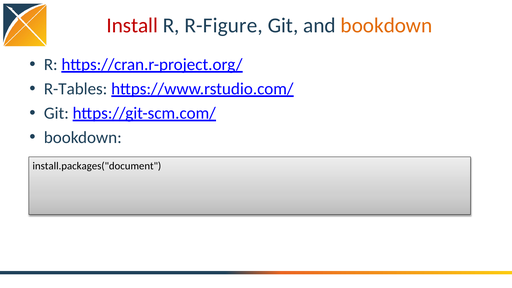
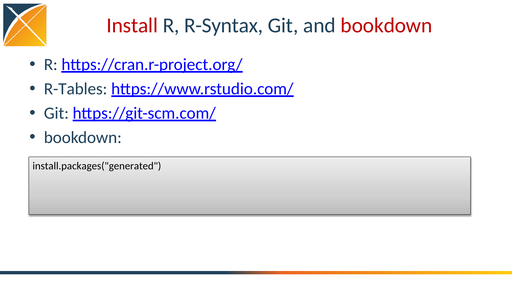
R-Figure: R-Figure -> R-Syntax (224, 25)
bookdown colour: orange -> red (386, 25)
install.packages("document: install.packages("document -> install.packages("generated (97, 166)
